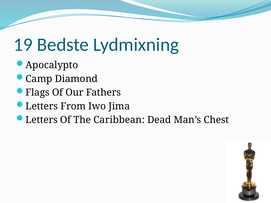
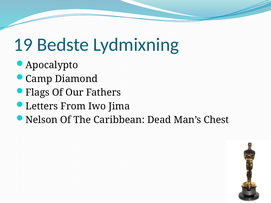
Letters: Letters -> Nelson (42, 120)
